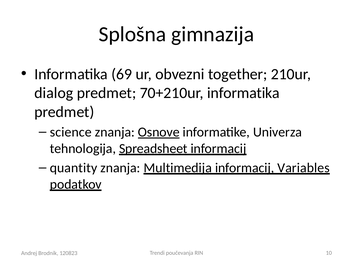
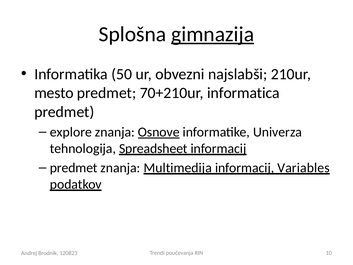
gimnazija underline: none -> present (213, 34)
69: 69 -> 50 (122, 74)
together: together -> najslabši (238, 74)
dialog: dialog -> mesto (54, 93)
70+210ur informatika: informatika -> informatica (243, 93)
science: science -> explore (71, 132)
quantity: quantity -> predmet (74, 168)
